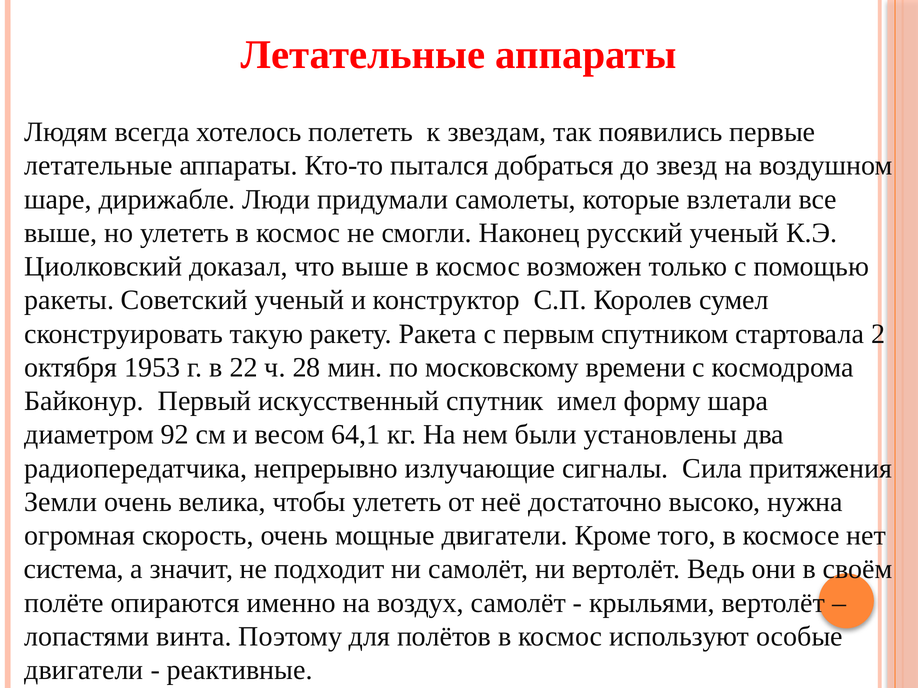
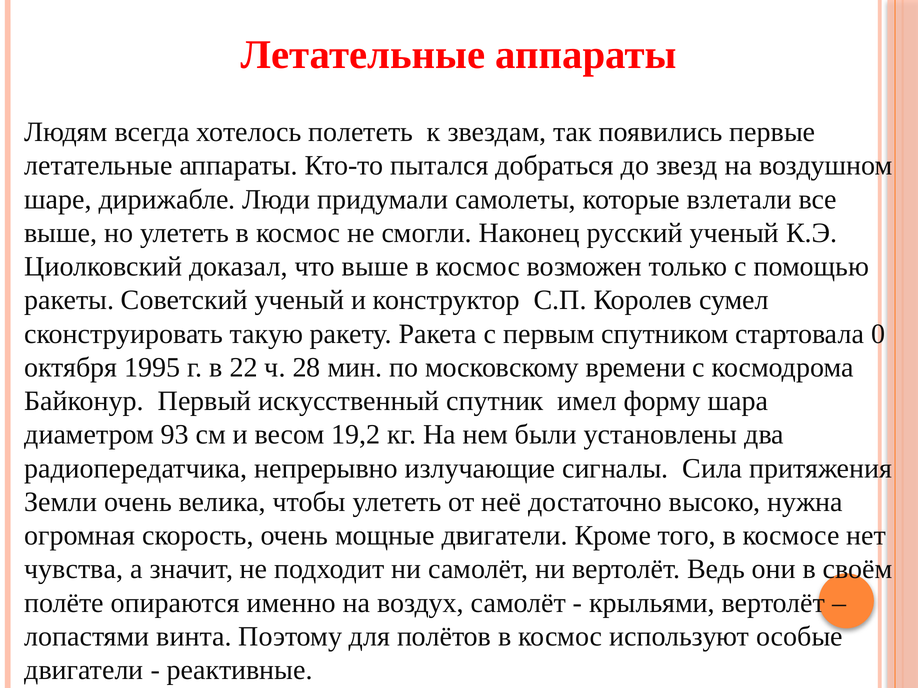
2: 2 -> 0 (878, 334)
1953: 1953 -> 1995 (152, 368)
92: 92 -> 93 (175, 435)
64,1: 64,1 -> 19,2 (356, 435)
система: система -> чувства (74, 570)
